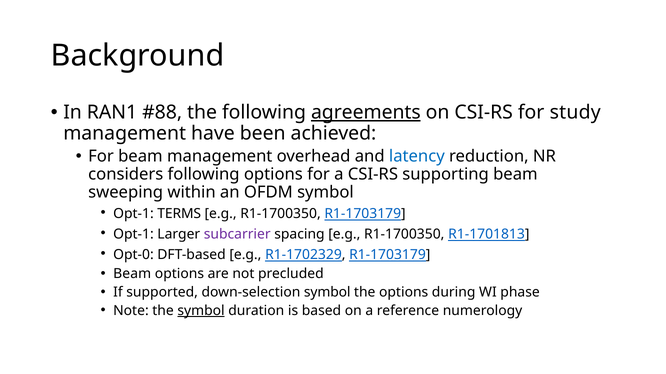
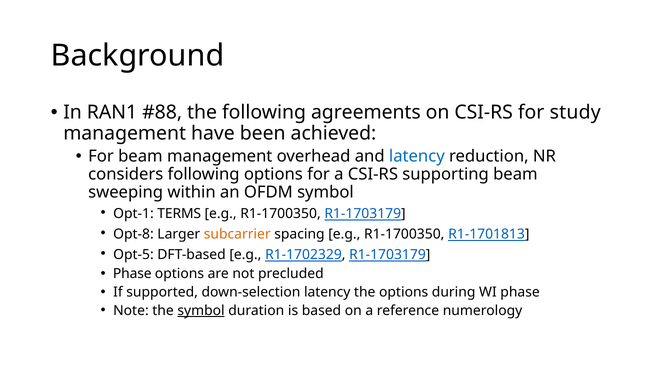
agreements underline: present -> none (366, 113)
Opt-1: Opt-1 -> Opt-8 (133, 235)
subcarrier colour: purple -> orange (237, 235)
Opt-0: Opt-0 -> Opt-5 (133, 255)
Beam: Beam -> Phase (132, 274)
down-selection symbol: symbol -> latency (327, 292)
